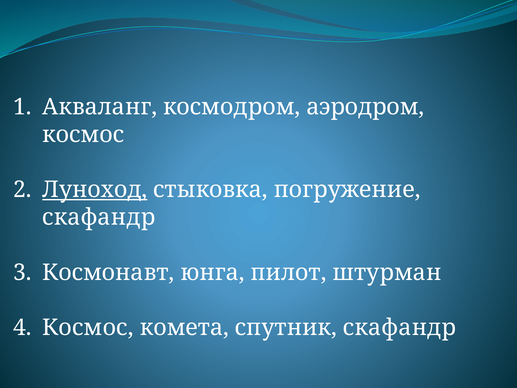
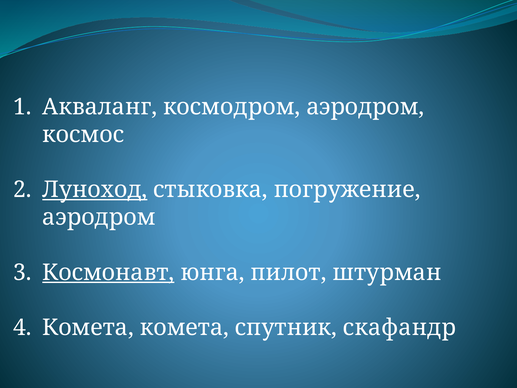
скафандр: скафандр -> аэродром (99, 217)
Космонавт underline: none -> present (108, 272)
Космос: Космос -> Комета (88, 327)
